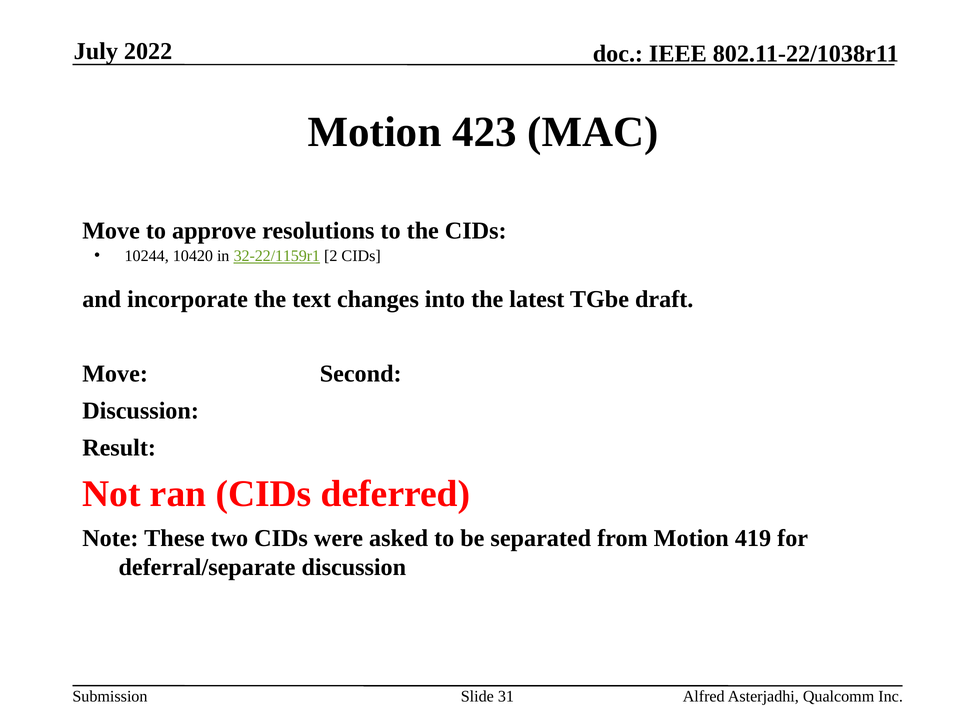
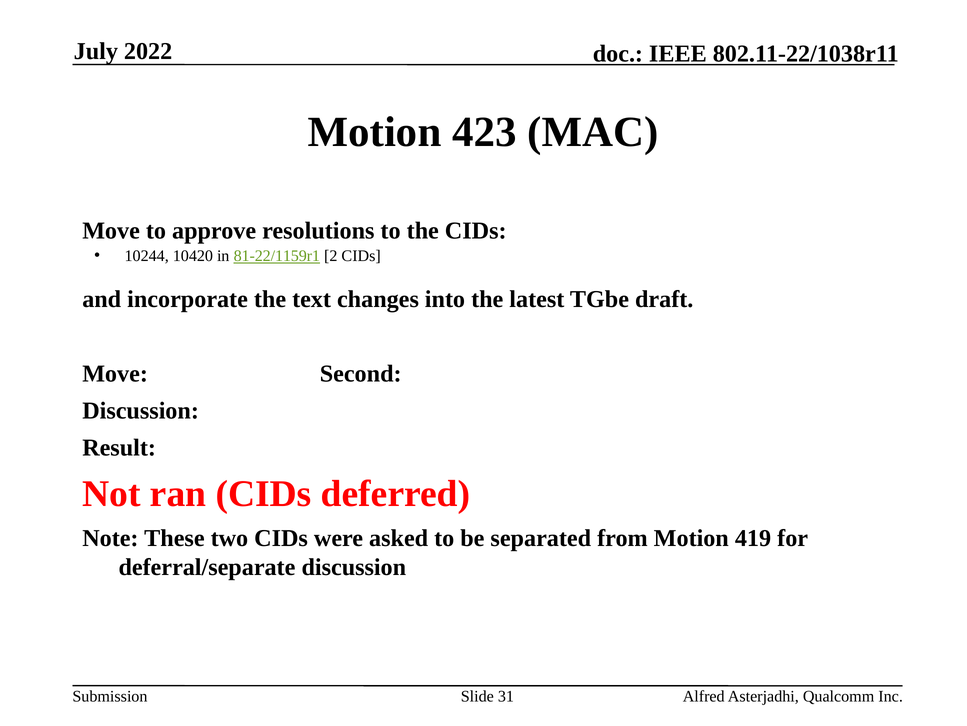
32-22/1159r1: 32-22/1159r1 -> 81-22/1159r1 (277, 256)
